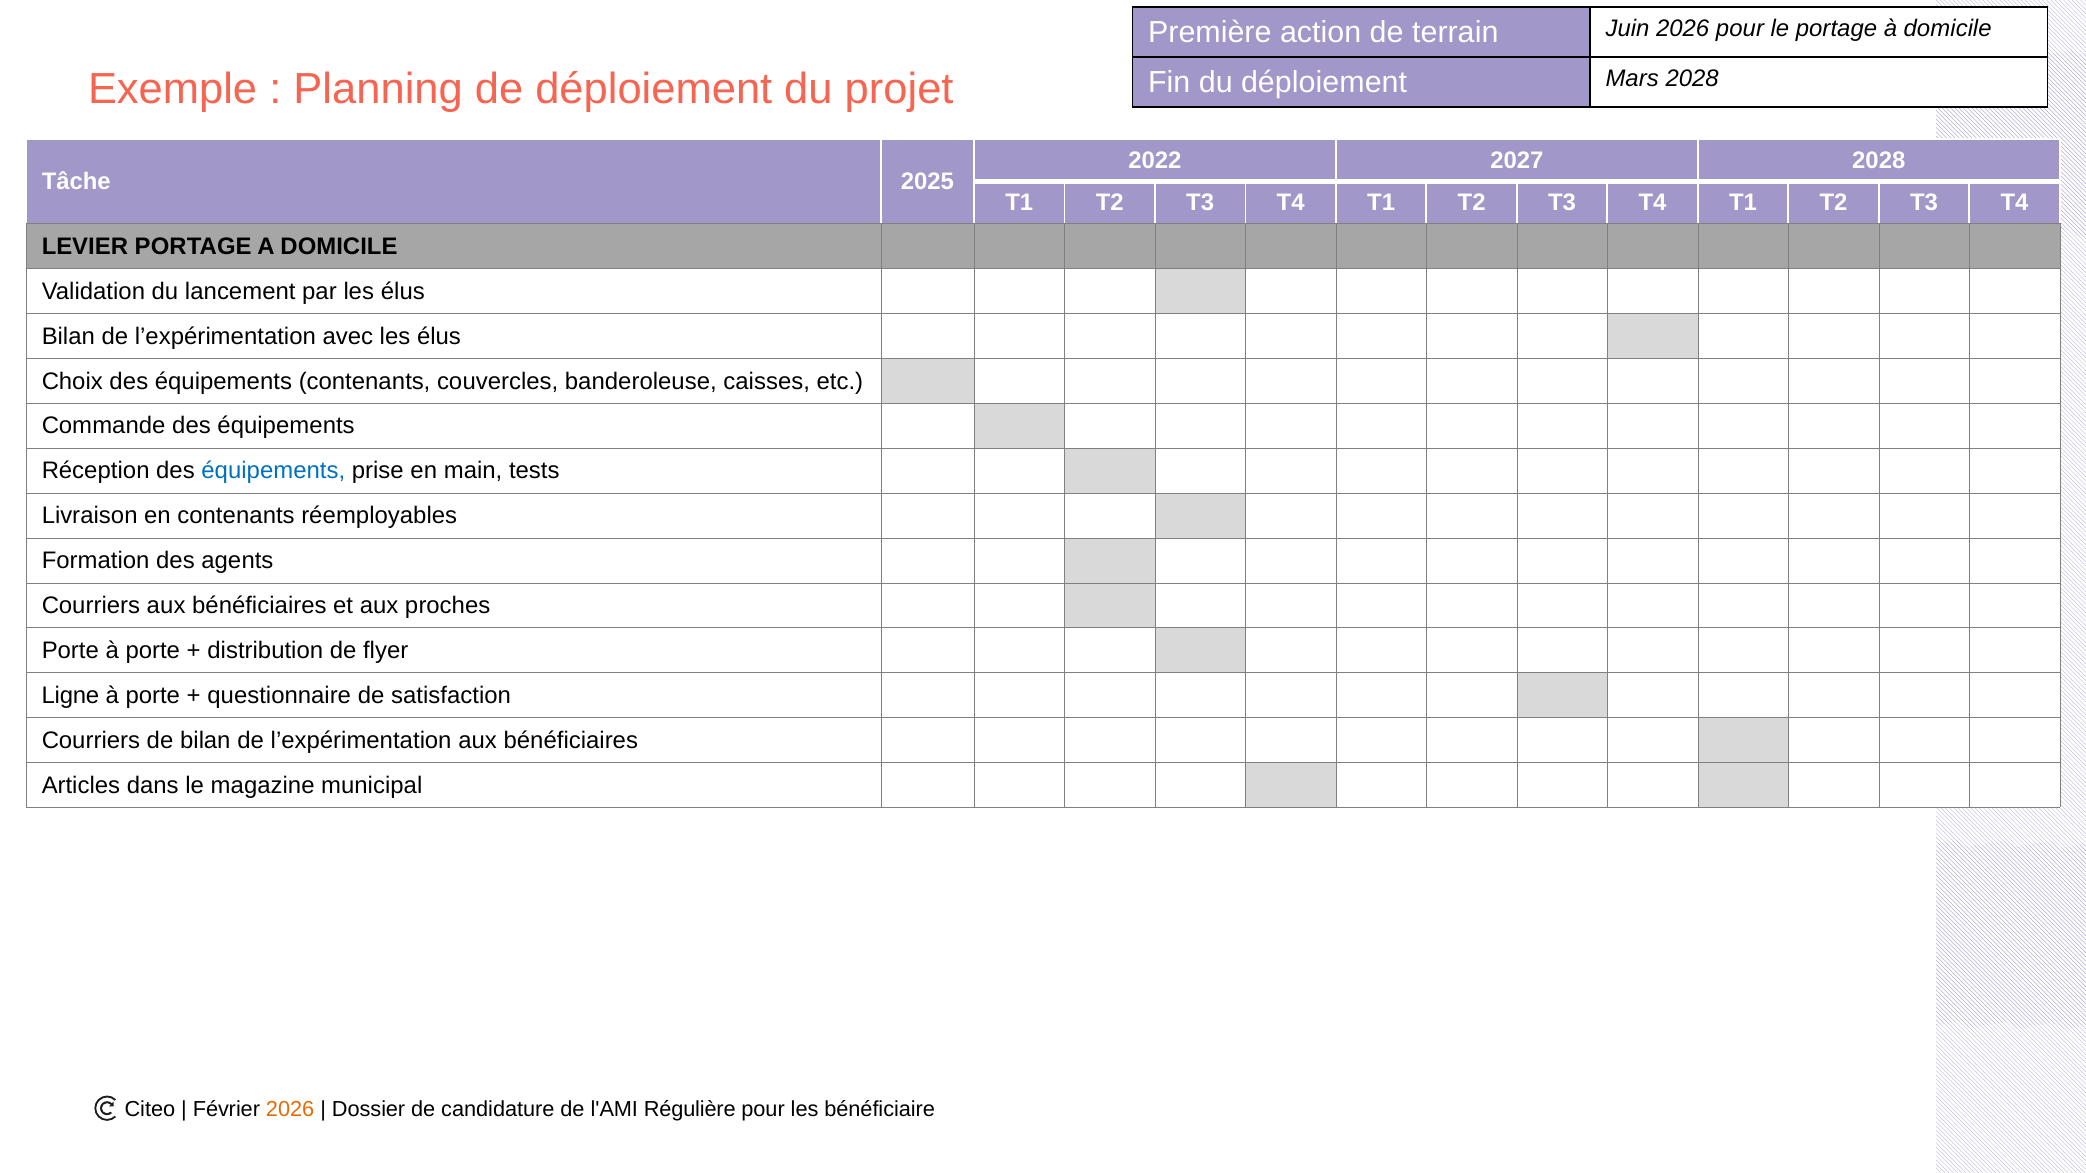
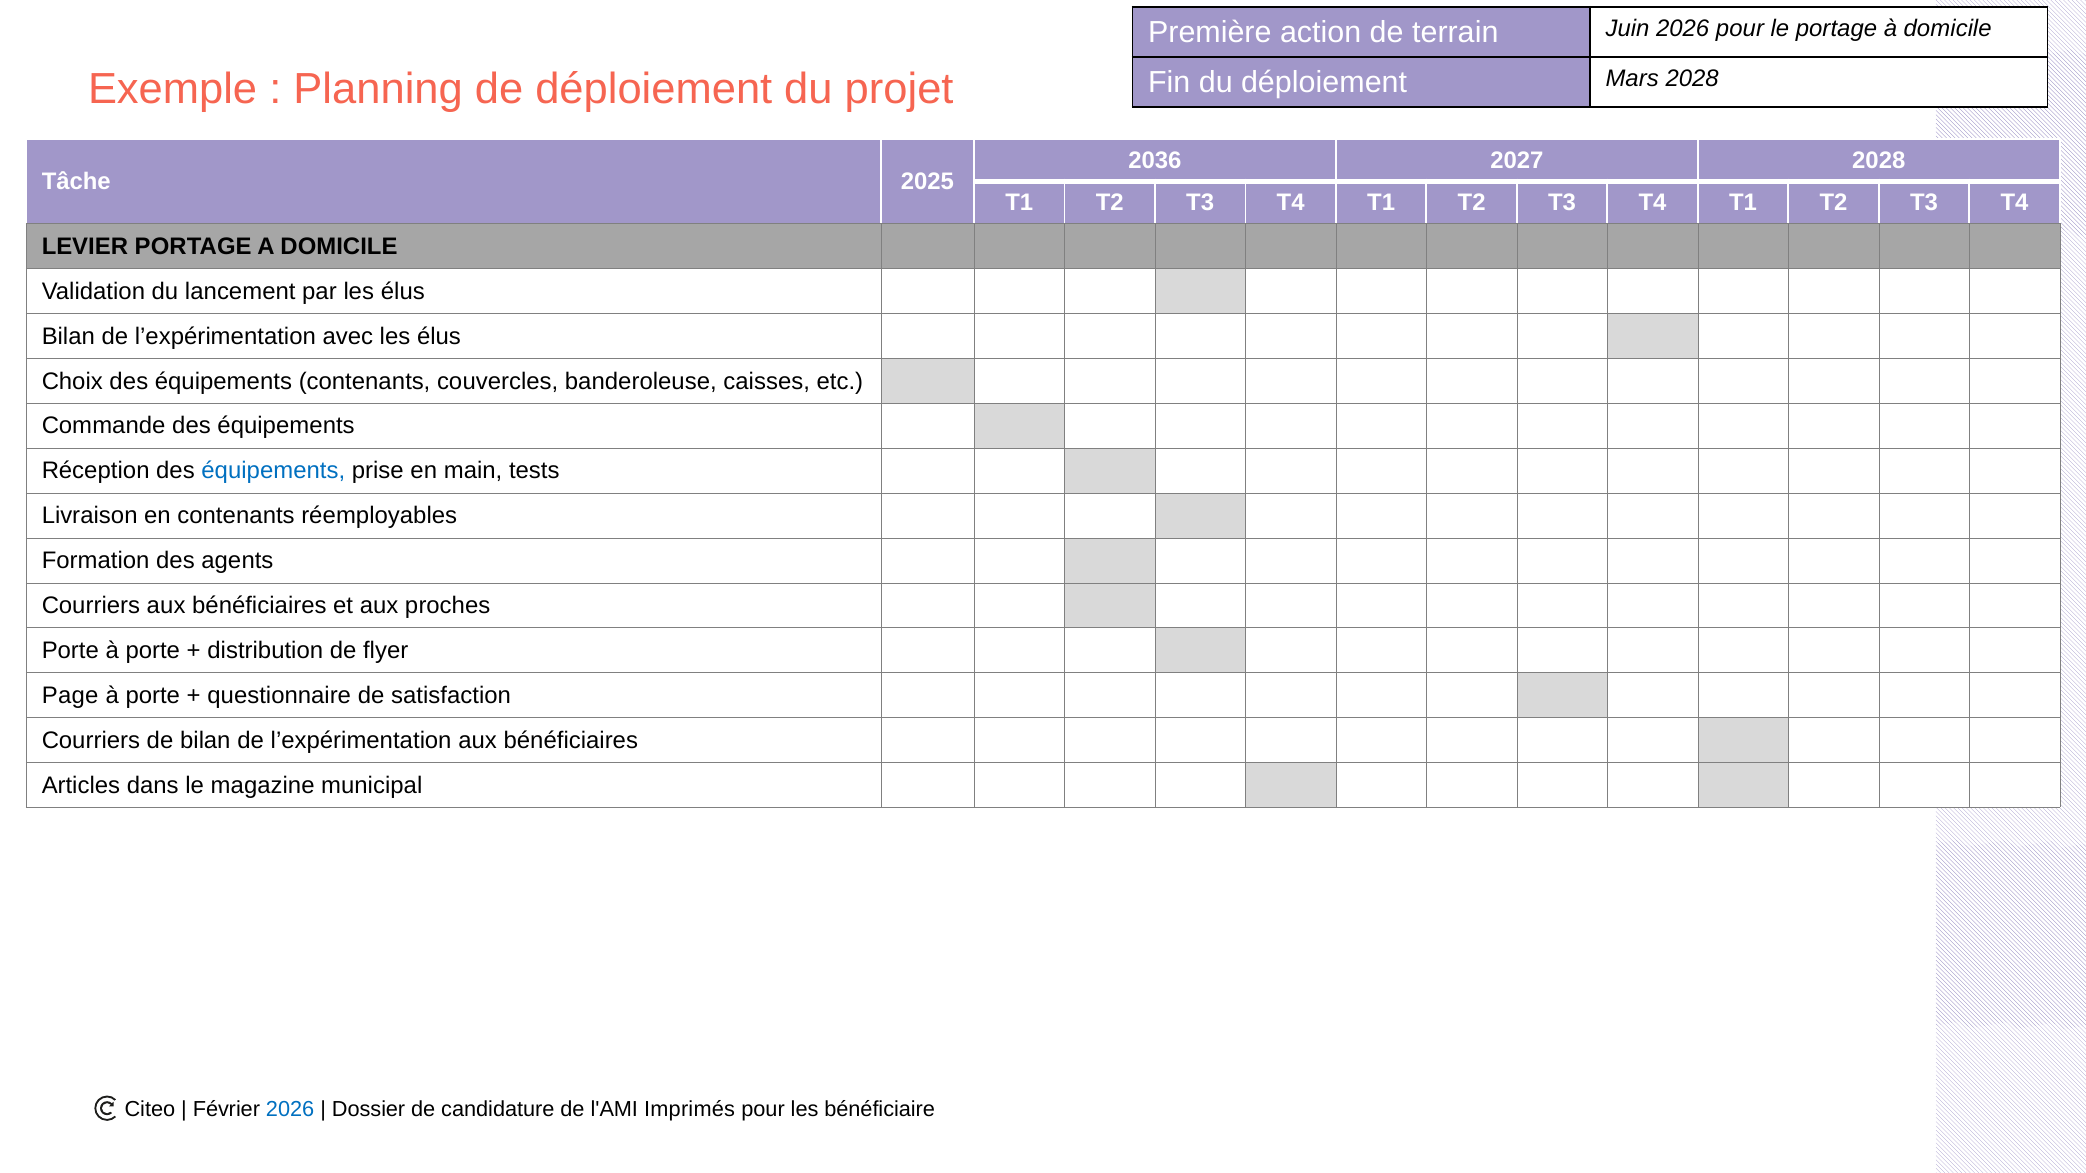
2022: 2022 -> 2036 (1155, 161)
Ligne: Ligne -> Page (70, 696)
2026 colour: orange -> blue (290, 1110)
Régulière: Régulière -> Imprimés (690, 1110)
